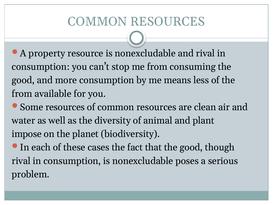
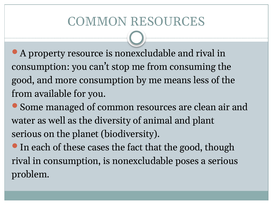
Some resources: resources -> managed (65, 107)
impose: impose -> serious (27, 134)
